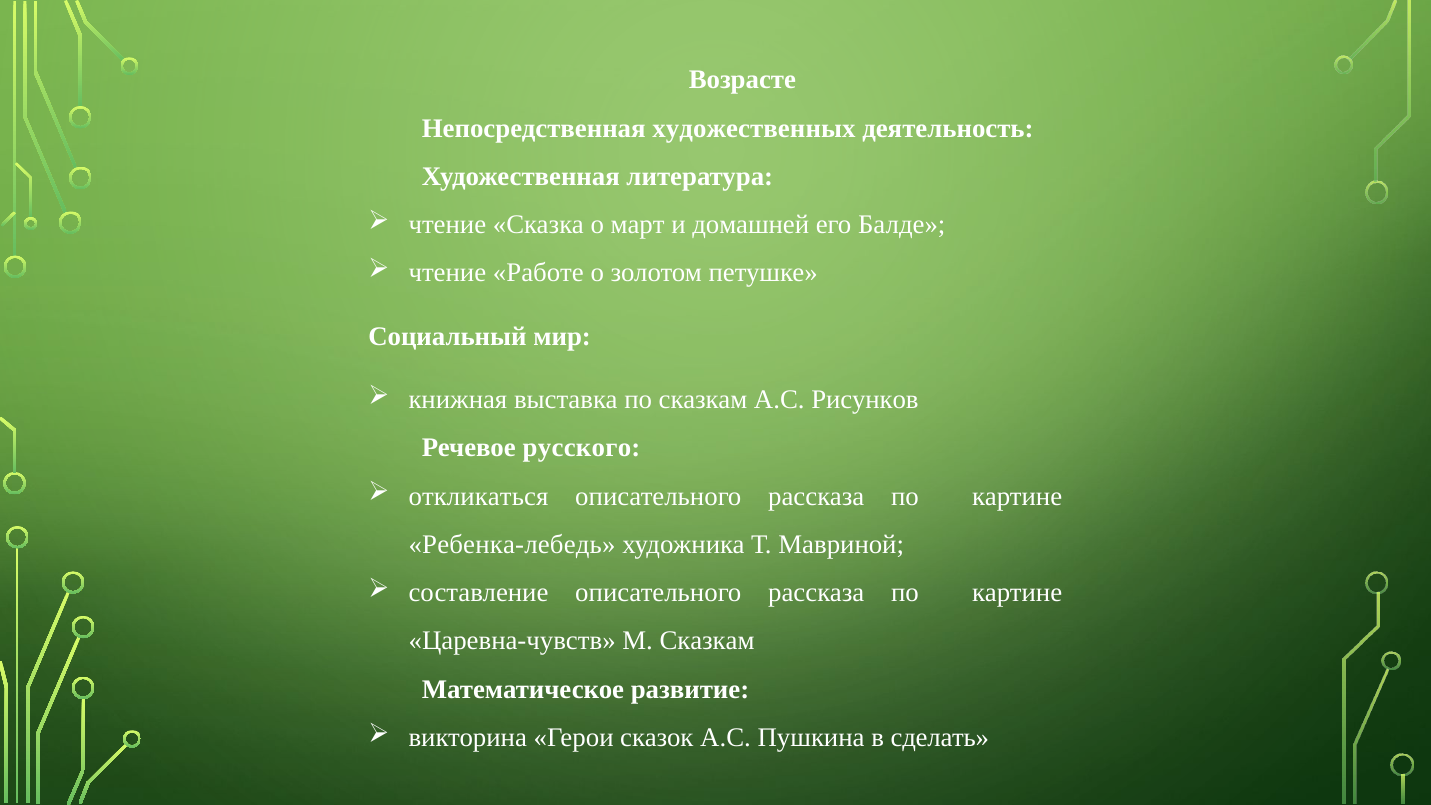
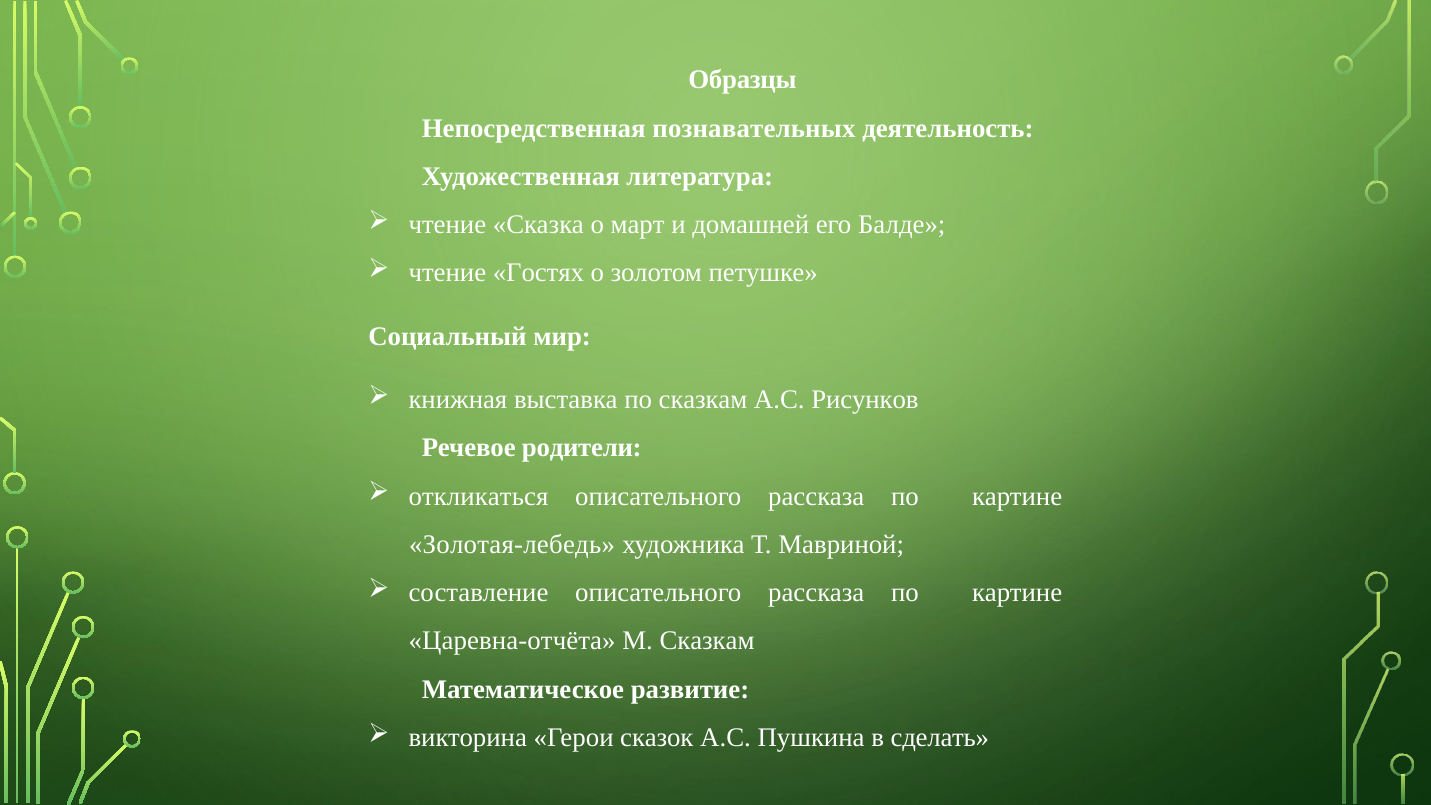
Возрасте: Возрасте -> Образцы (742, 80)
художественных: художественных -> познавательных (754, 128)
Работе: Работе -> Гостях (538, 273)
русского: русского -> родители (582, 448)
Ребенка-лебедь: Ребенка-лебедь -> Золотая-лебедь (512, 544)
Царевна-чувств: Царевна-чувств -> Царевна-отчёта (512, 641)
